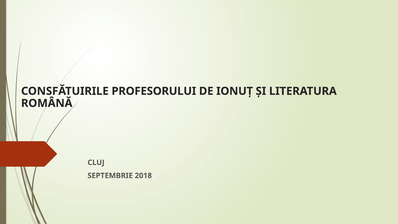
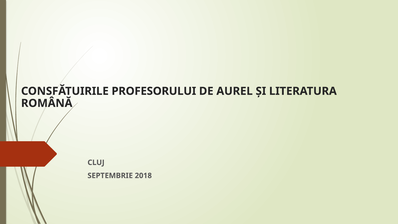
IONUȚ: IONUȚ -> AUREL (235, 91)
